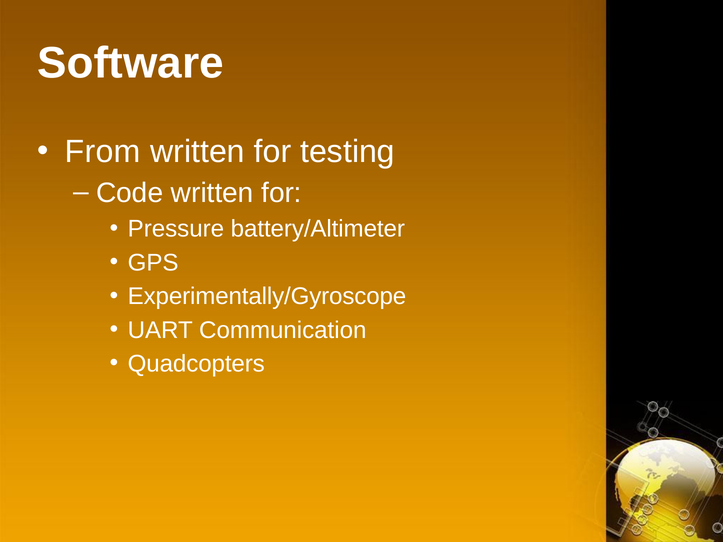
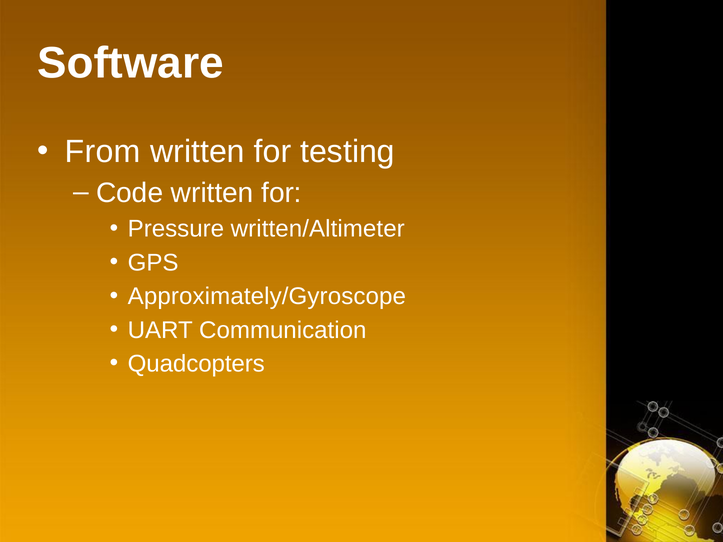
battery/Altimeter: battery/Altimeter -> written/Altimeter (318, 229)
Experimentally/Gyroscope: Experimentally/Gyroscope -> Approximately/Gyroscope (267, 297)
